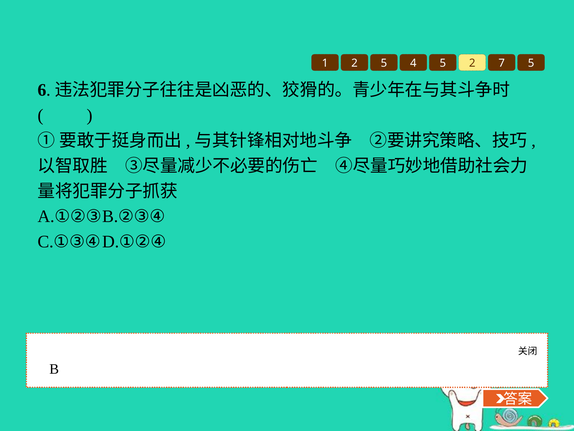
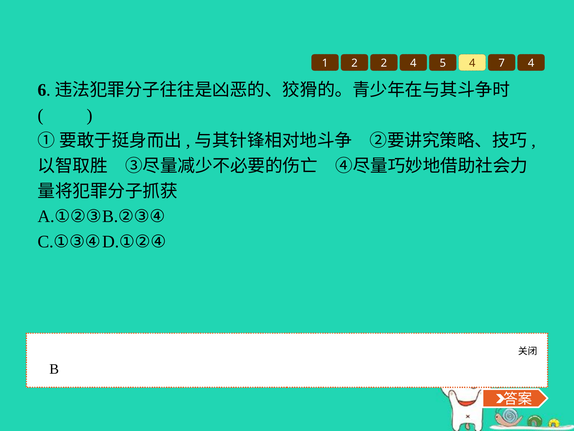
2 5: 5 -> 2 (384, 63)
5 2: 2 -> 4 (472, 63)
7 5: 5 -> 4 (531, 63)
